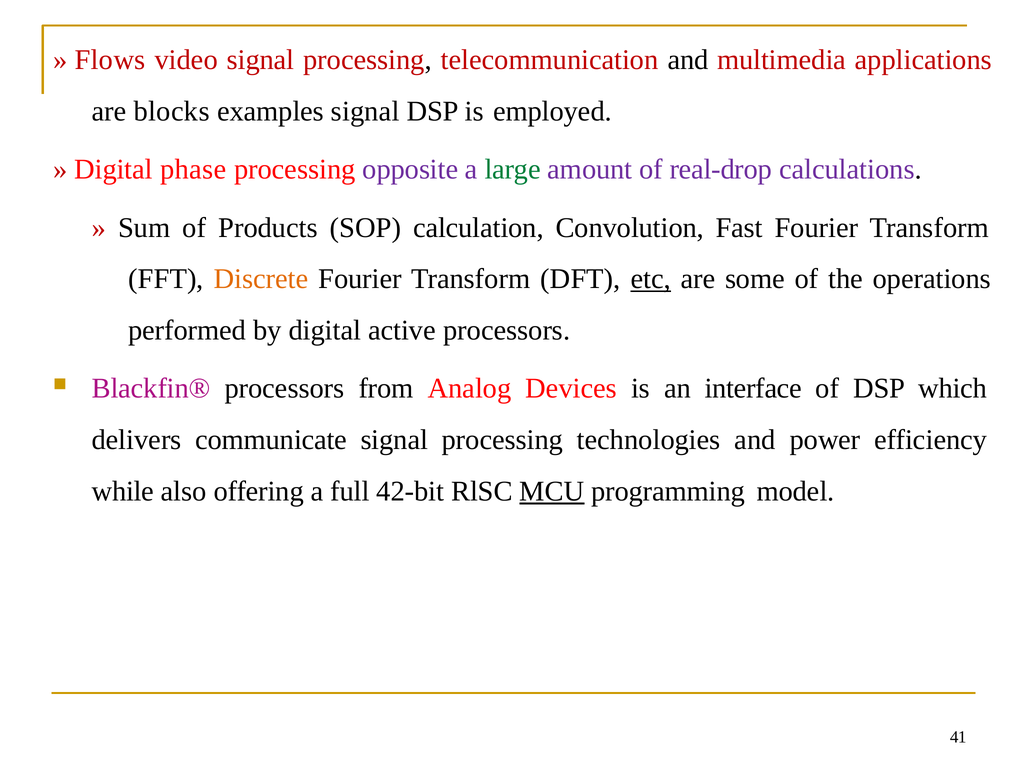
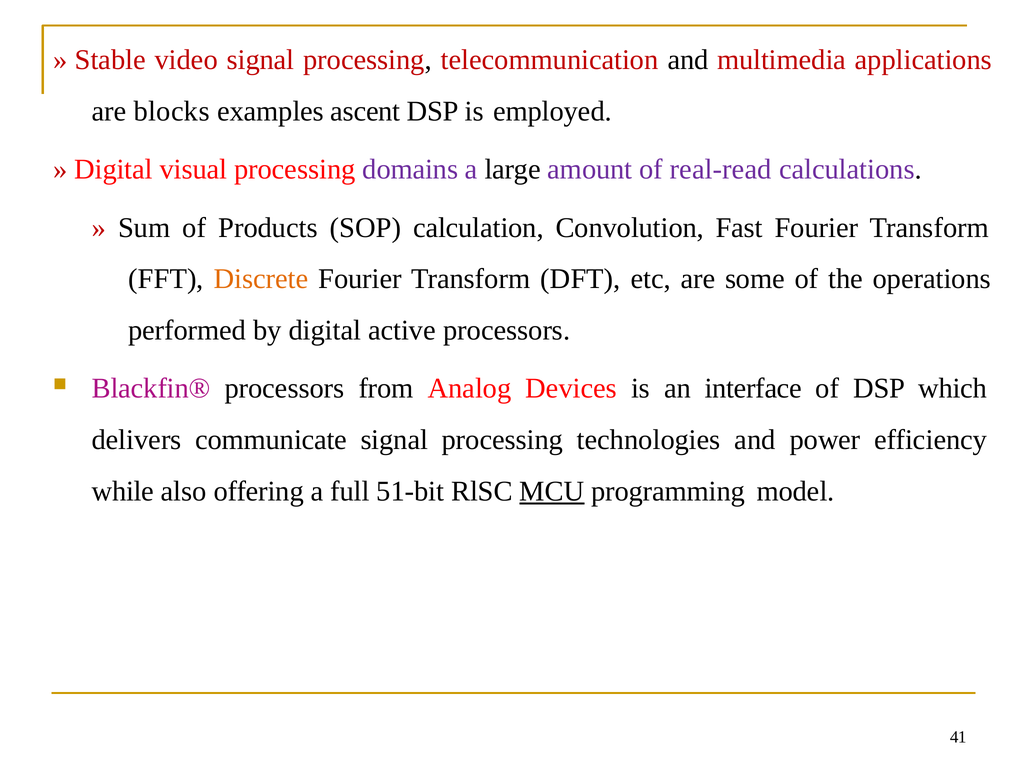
Flows: Flows -> Stable (110, 60)
examples signal: signal -> ascent (365, 111)
phase: phase -> visual (193, 170)
opposite: opposite -> domains (410, 170)
large colour: green -> black (513, 170)
real-drop: real-drop -> real-read (721, 170)
etc underline: present -> none (651, 279)
42-bit: 42-bit -> 51-bit (410, 491)
